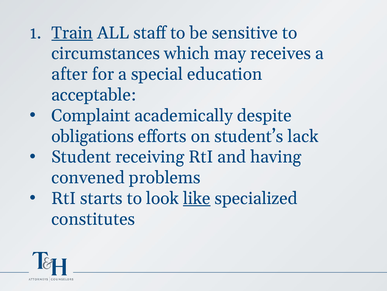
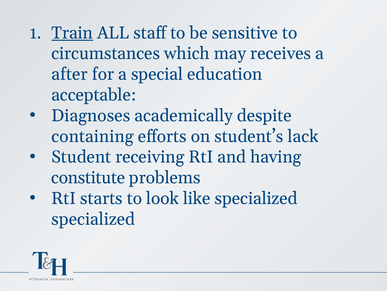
Complaint: Complaint -> Diagnoses (91, 115)
obligations: obligations -> containing (93, 136)
convened: convened -> constitute (88, 177)
like underline: present -> none (197, 198)
constitutes: constitutes -> specialized (93, 219)
